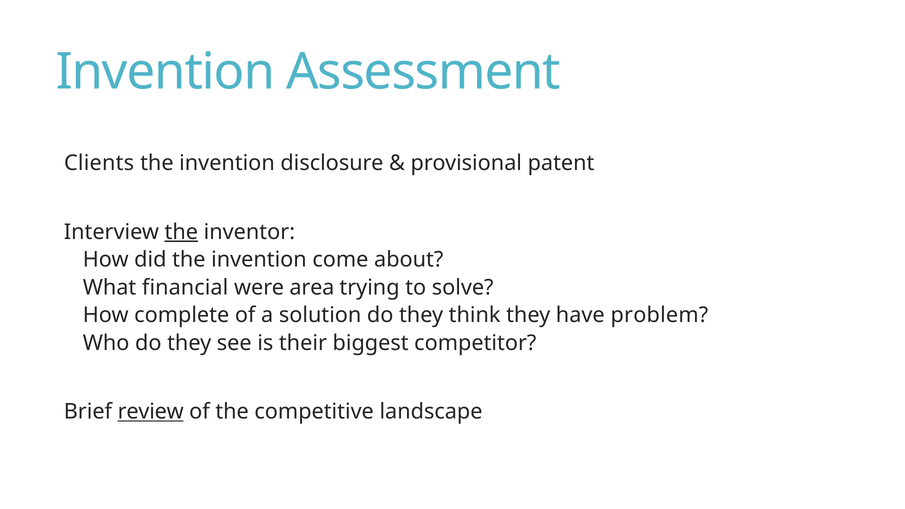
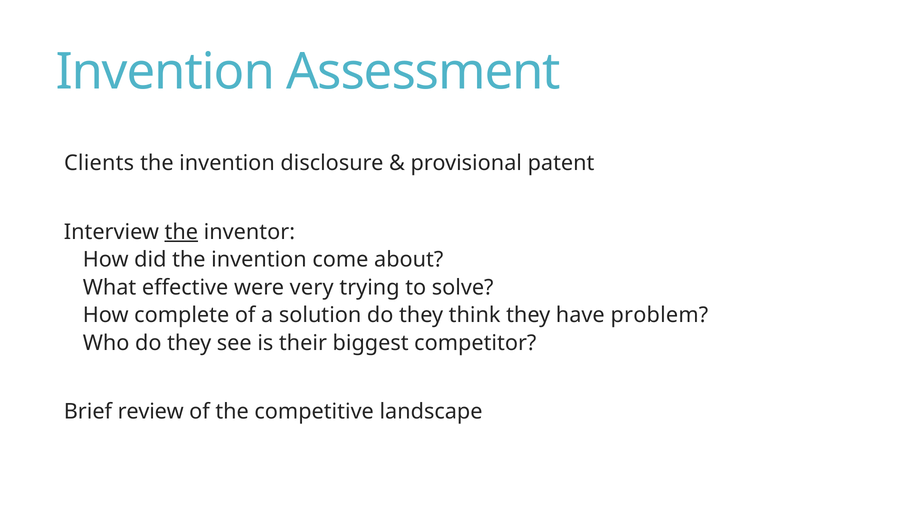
financial: financial -> effective (185, 288)
area: area -> very (312, 288)
review underline: present -> none (151, 412)
